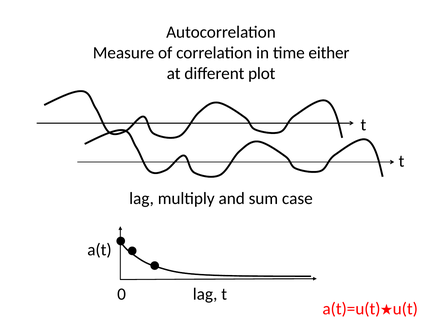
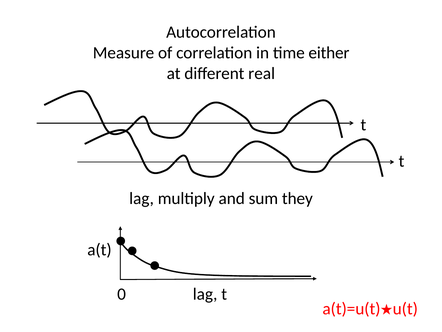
plot: plot -> real (262, 73)
case: case -> they (297, 198)
